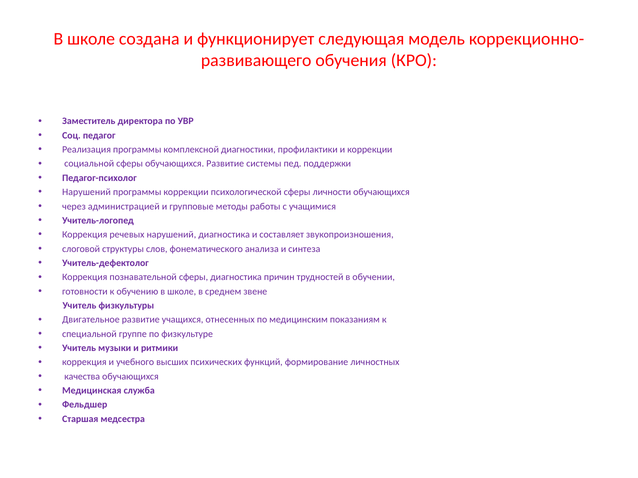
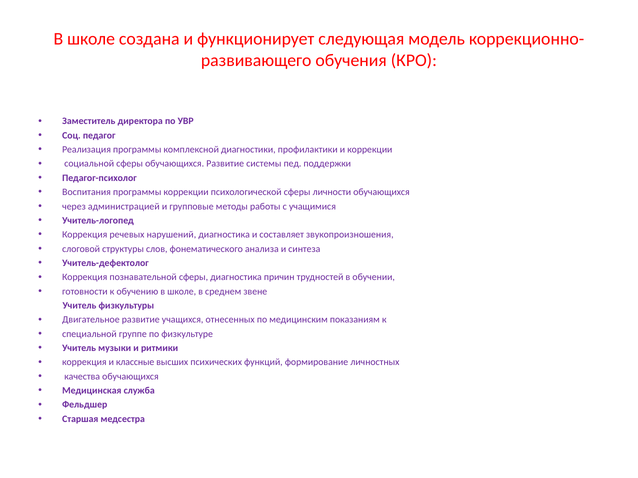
Нарушений: Нарушений -> Воспитания (87, 192)
учебного: учебного -> классные (135, 363)
